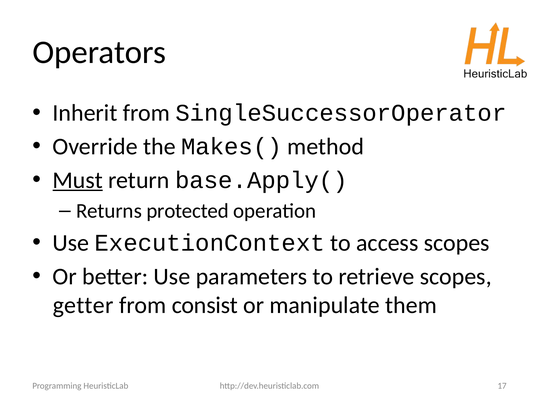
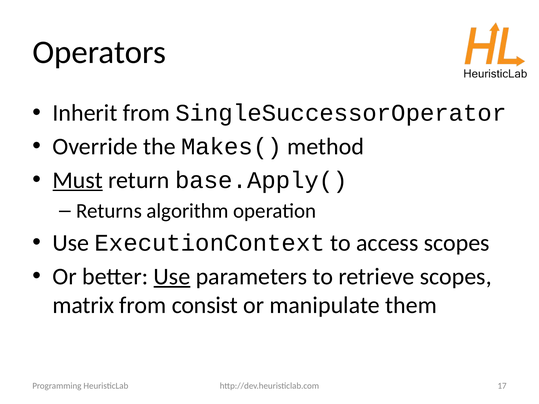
protected: protected -> algorithm (188, 211)
Use underline: none -> present (172, 277)
getter: getter -> matrix (83, 305)
